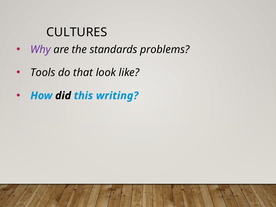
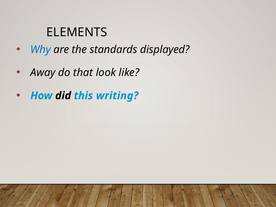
CULTURES: CULTURES -> ELEMENTS (77, 32)
Why colour: purple -> blue (41, 49)
problems: problems -> displayed (165, 49)
Tools: Tools -> Away (43, 73)
